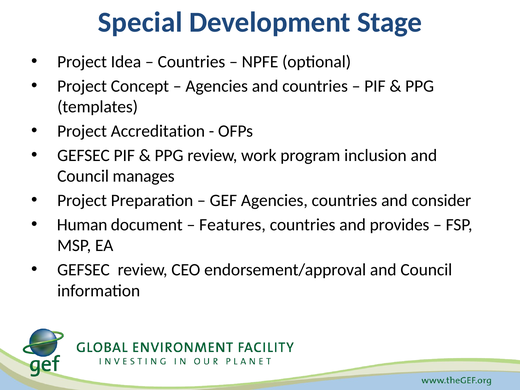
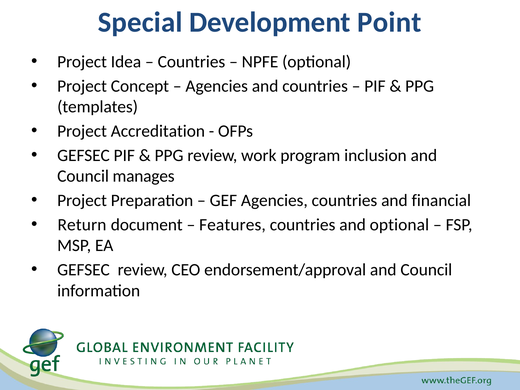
Stage: Stage -> Point (389, 22)
consider: consider -> financial (441, 201)
Human: Human -> Return (82, 225)
and provides: provides -> optional (399, 225)
